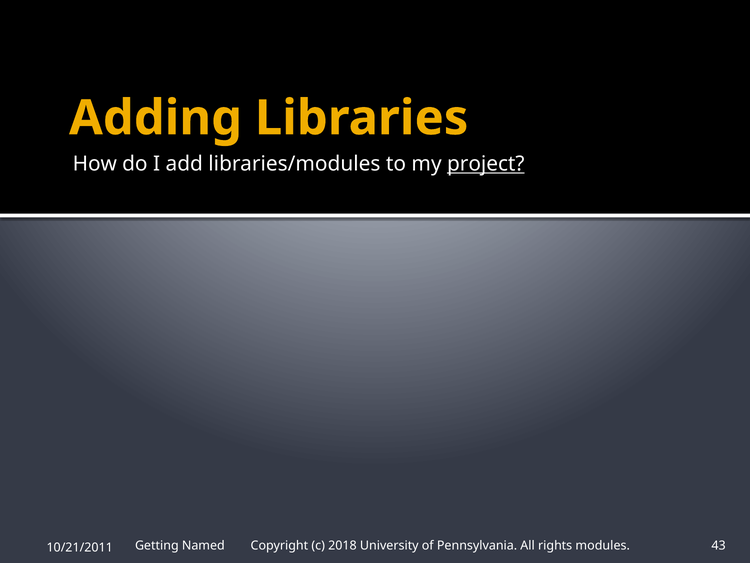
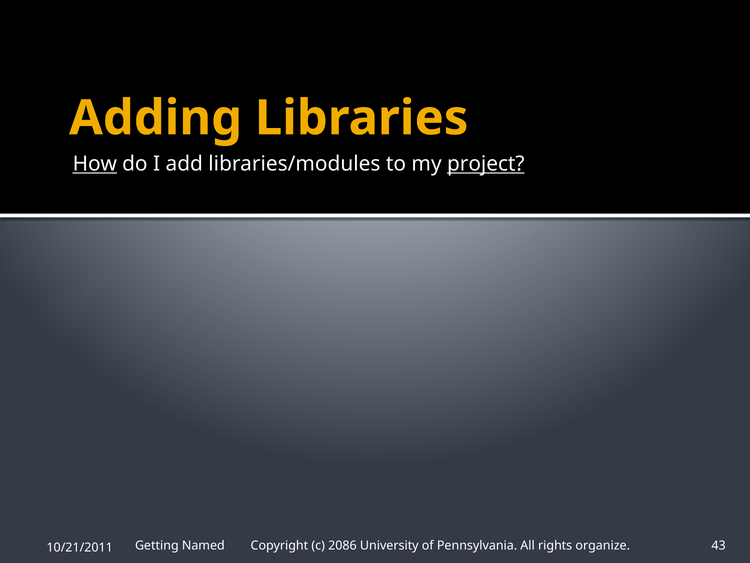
How underline: none -> present (95, 164)
2018: 2018 -> 2086 (342, 545)
modules: modules -> organize (603, 545)
